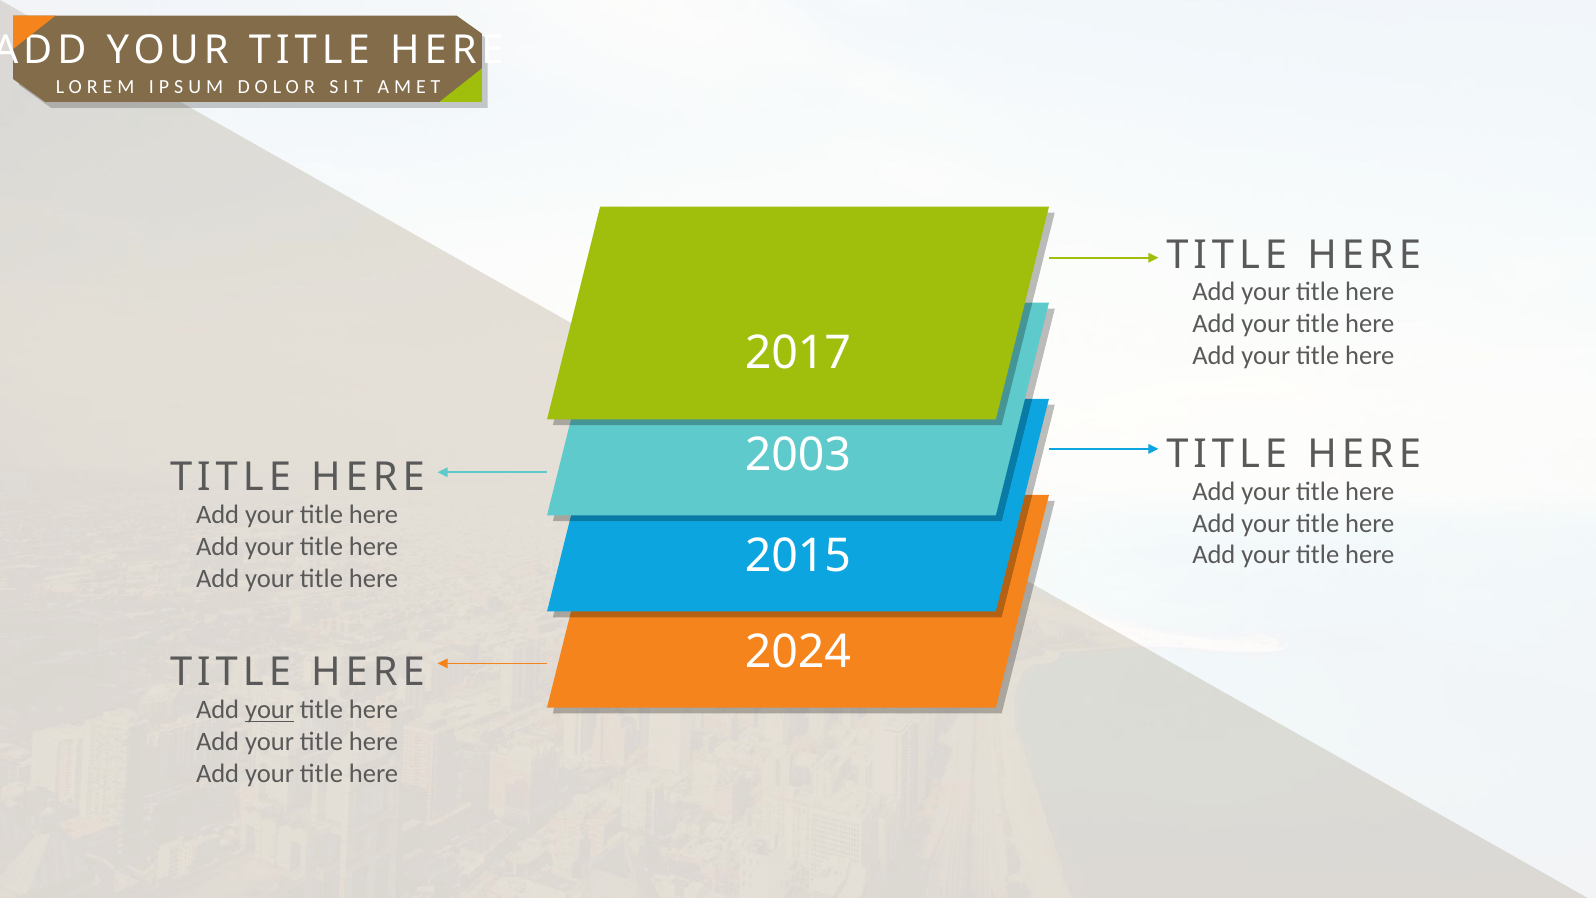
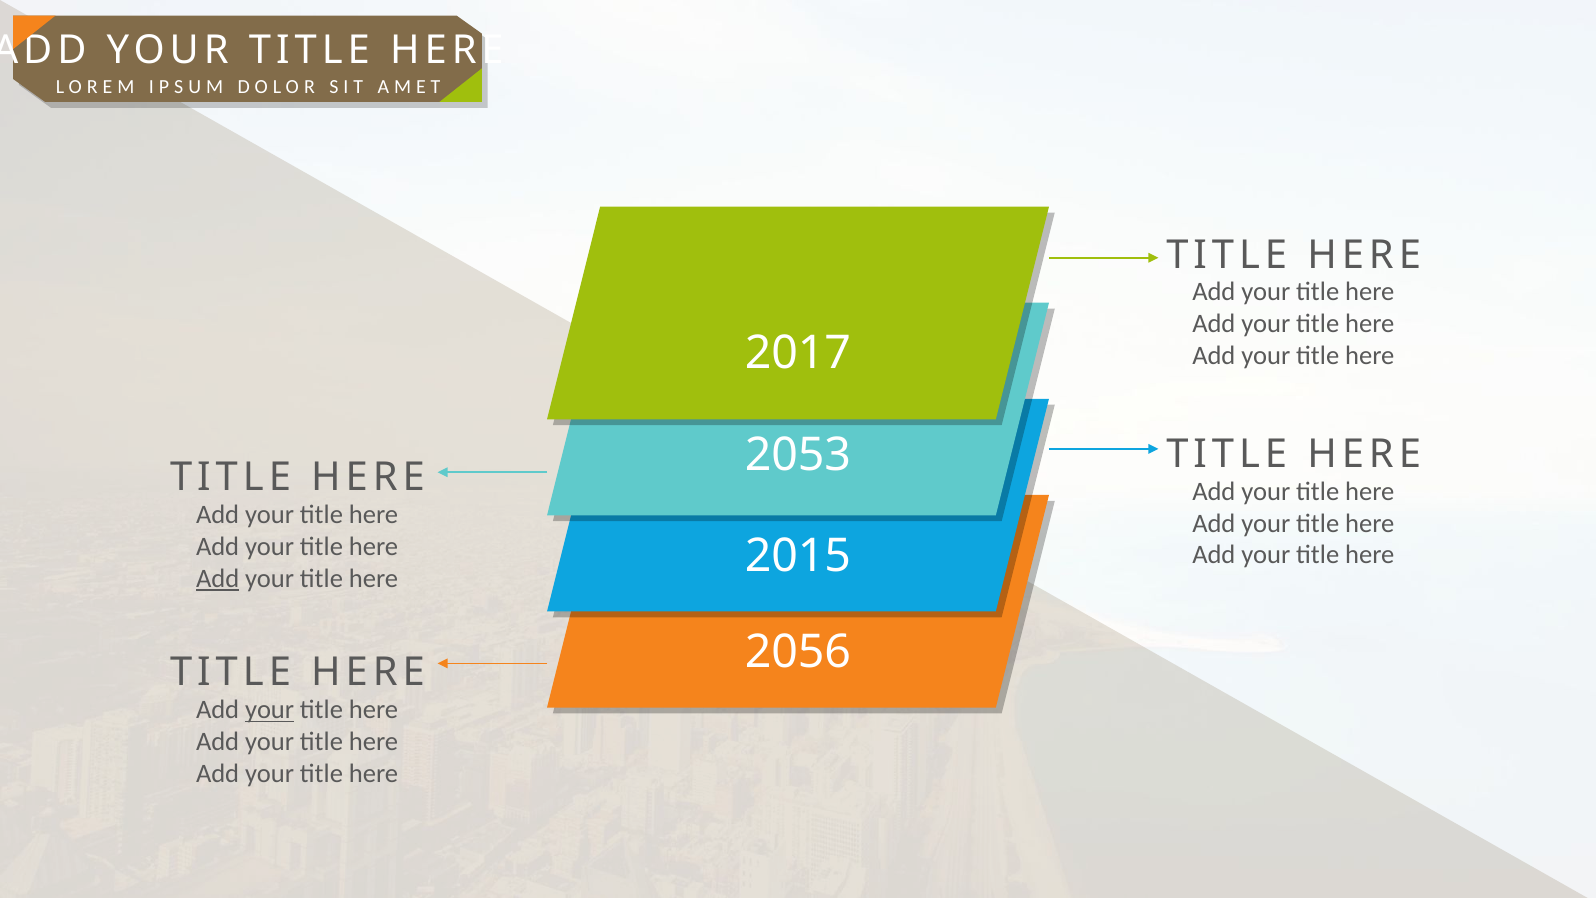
2003: 2003 -> 2053 (798, 455)
Add underline: none -> present (218, 578)
2024: 2024 -> 2056 (798, 652)
